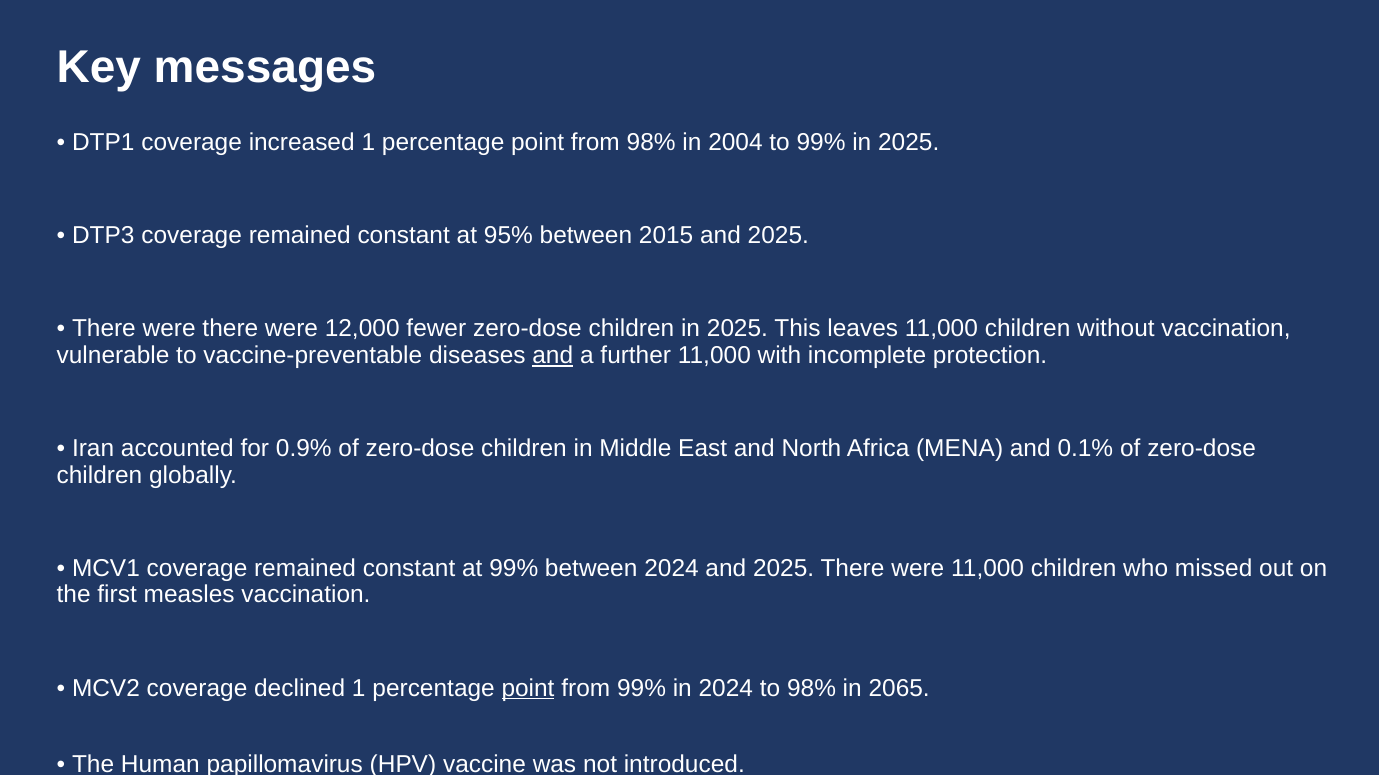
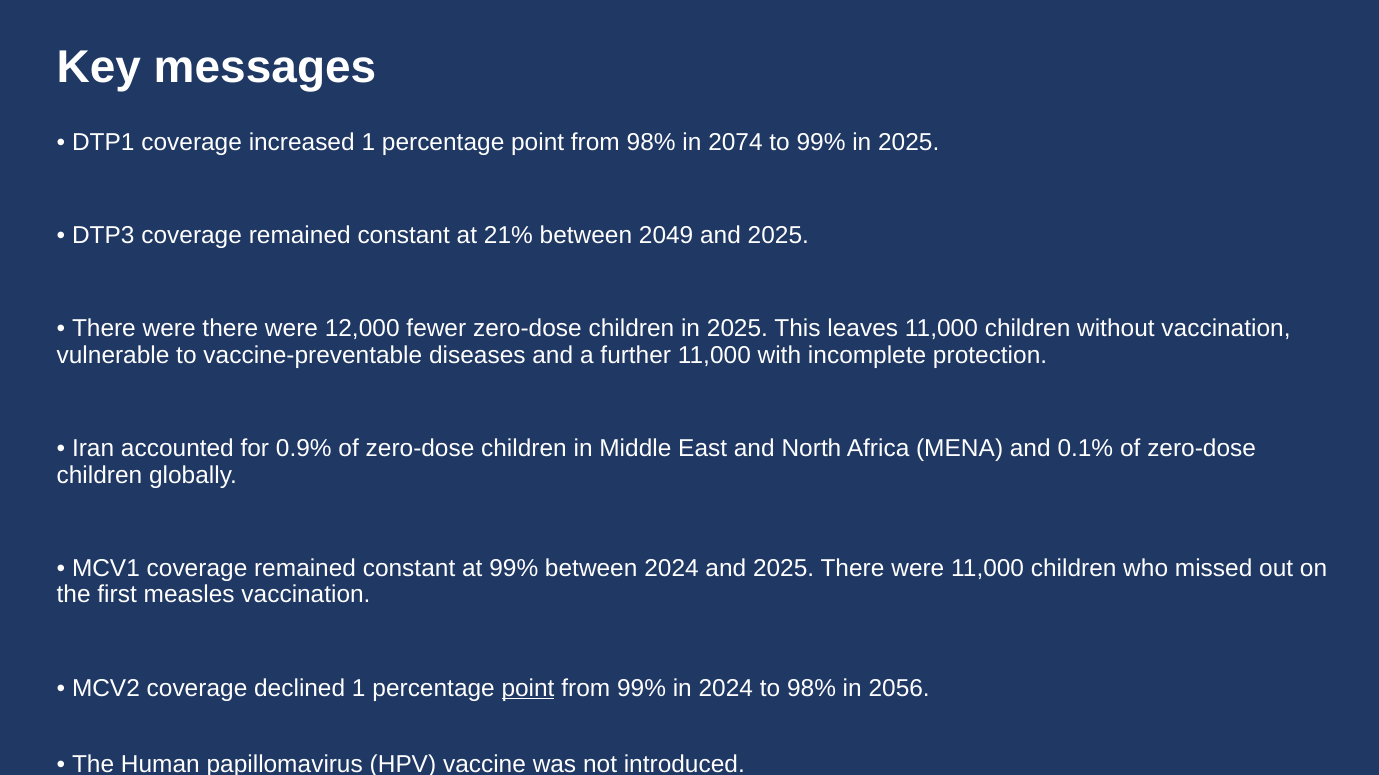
2004: 2004 -> 2074 (735, 142)
95%: 95% -> 21% (508, 236)
2015: 2015 -> 2049 (666, 236)
and underline: present -> none (553, 356)
2065: 2065 -> 2056 (899, 689)
